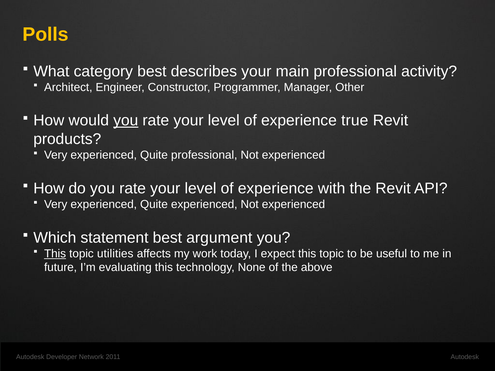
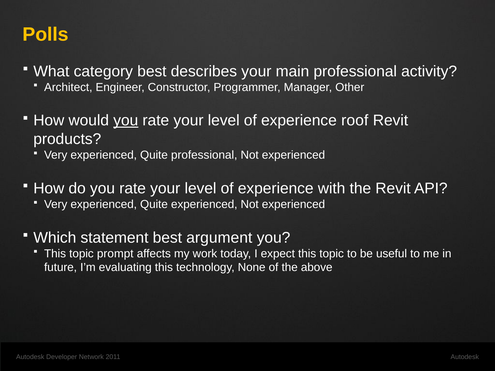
true: true -> roof (355, 121)
This underline: present -> none (55, 254)
utilities: utilities -> prompt (115, 254)
